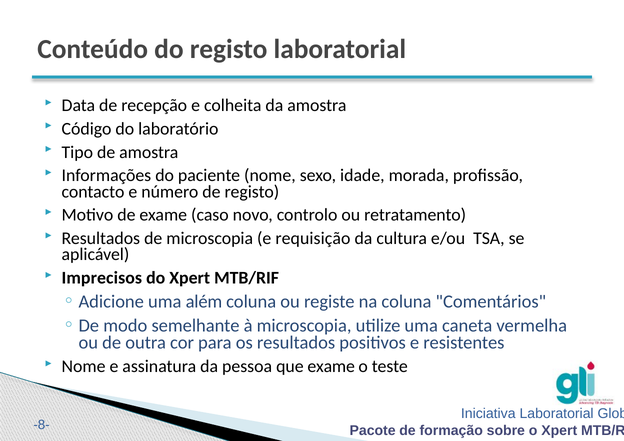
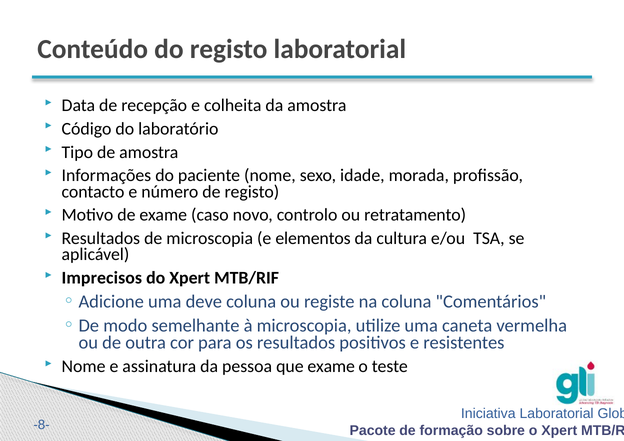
requisição: requisição -> elementos (313, 238)
além: além -> deve (204, 301)
